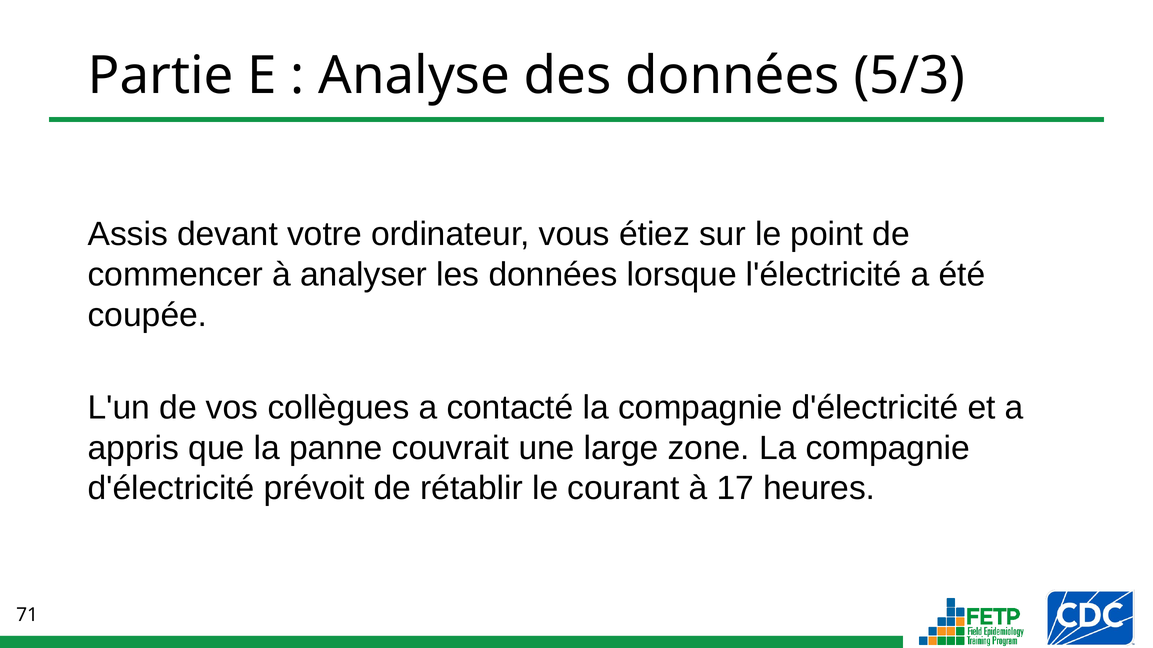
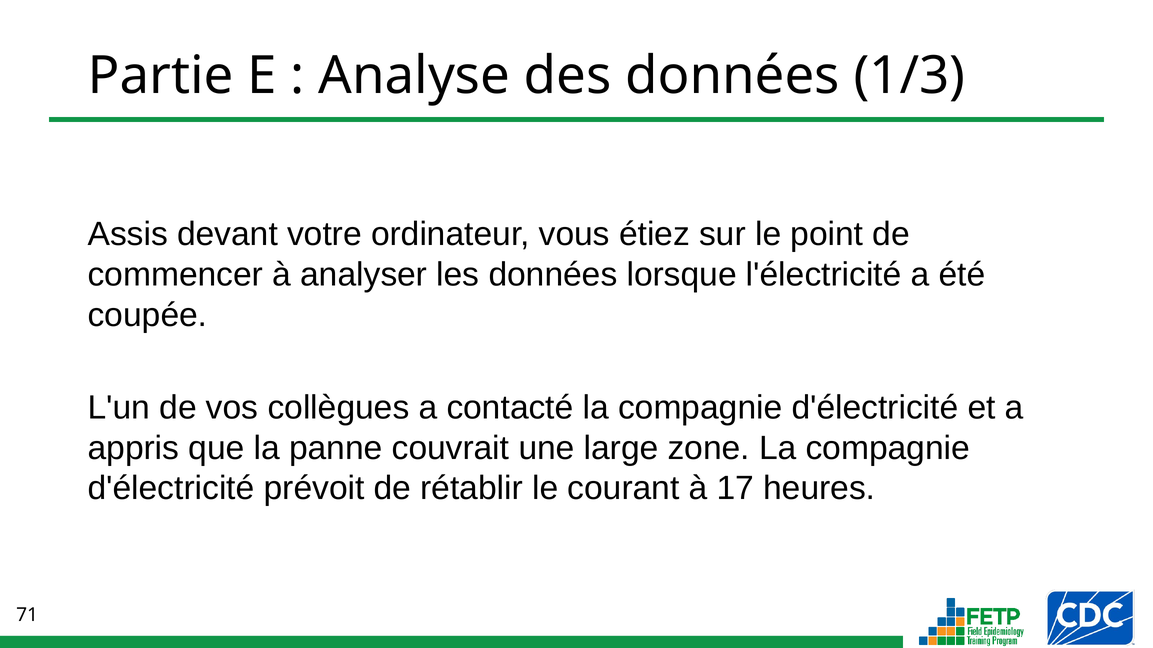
5/3: 5/3 -> 1/3 (909, 76)
